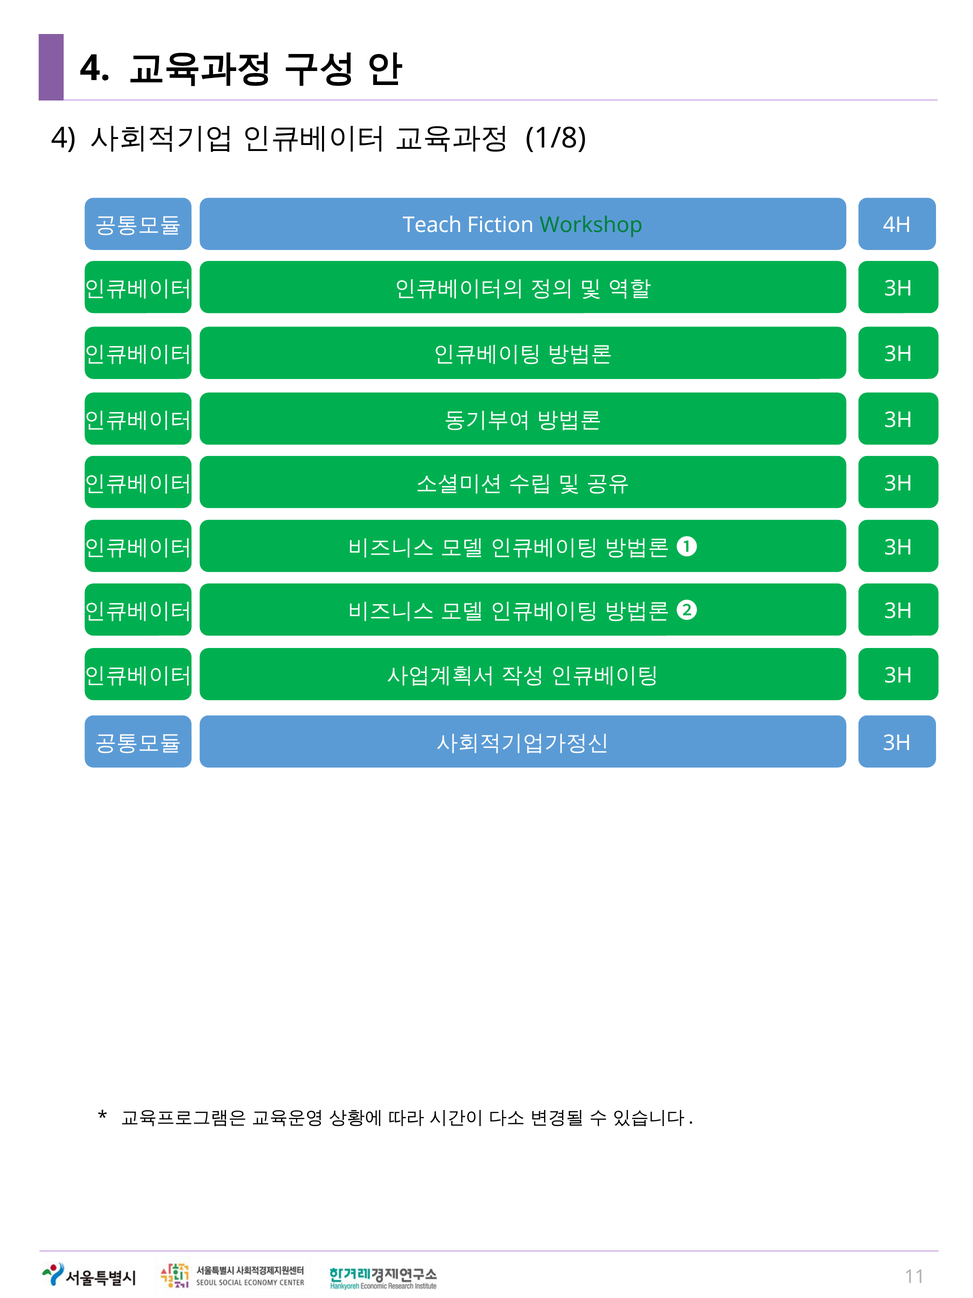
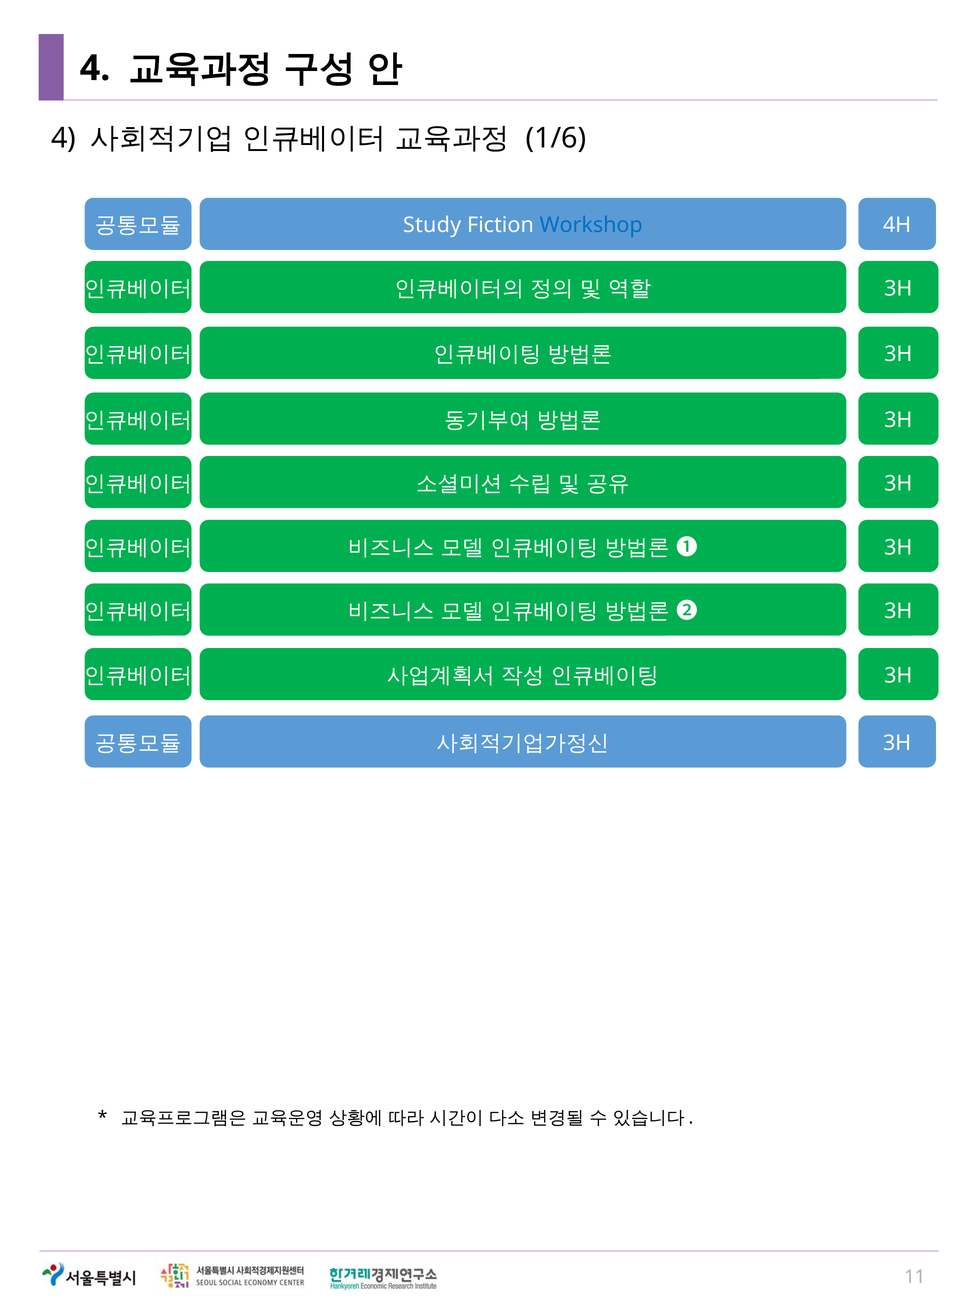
1/8: 1/8 -> 1/6 (556, 138)
Teach: Teach -> Study (432, 225)
Workshop colour: green -> blue (591, 225)
